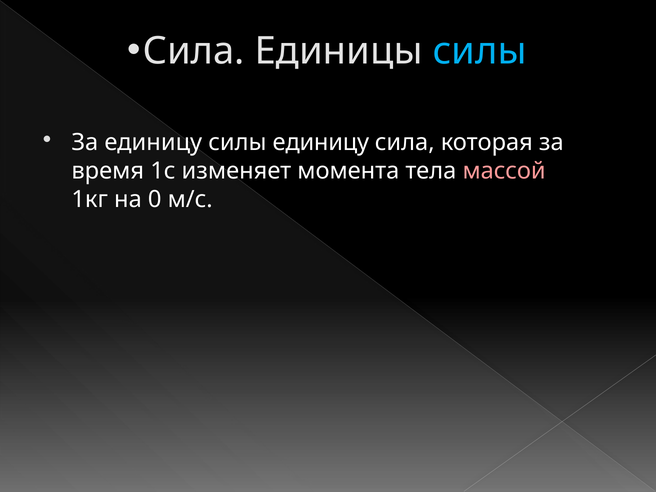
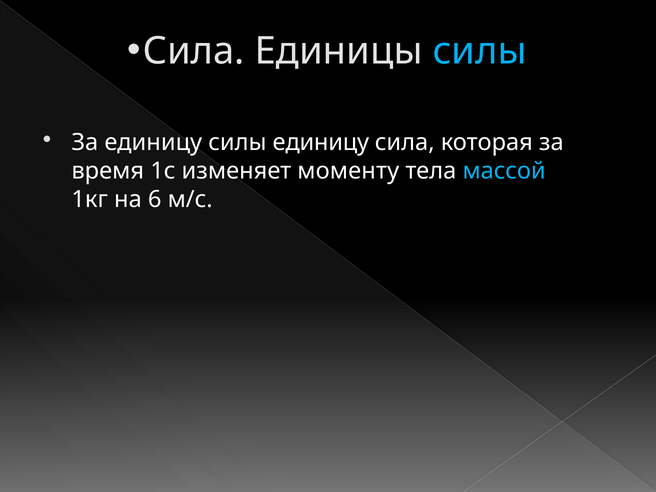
момента: момента -> моменту (348, 171)
массой colour: pink -> light blue (504, 171)
0: 0 -> 6 (155, 199)
